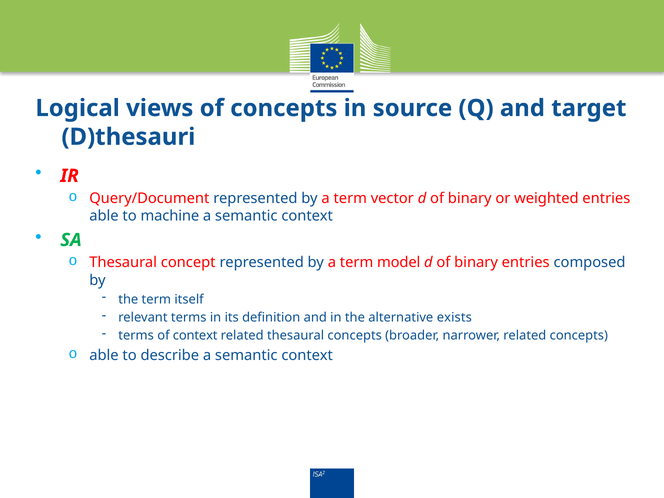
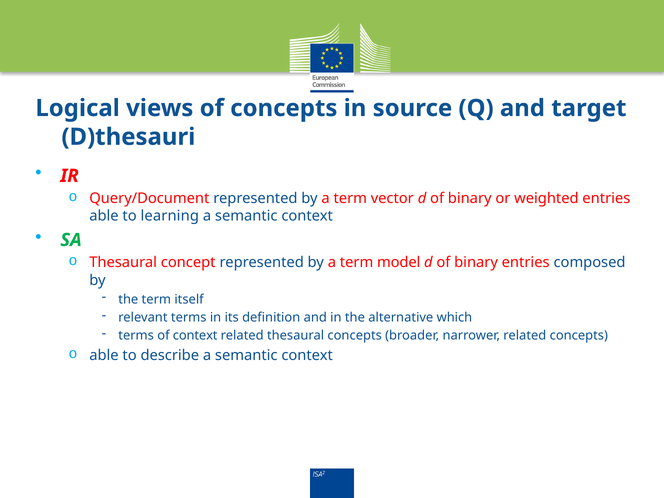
machine: machine -> learning (170, 216)
exists: exists -> which (454, 317)
